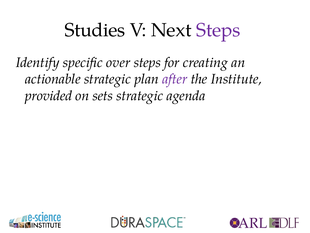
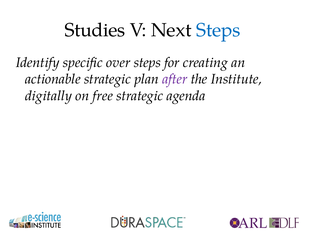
Steps colour: purple -> blue (218, 30)
provided: provided -> digitally (49, 96)
sets: sets -> free (103, 96)
